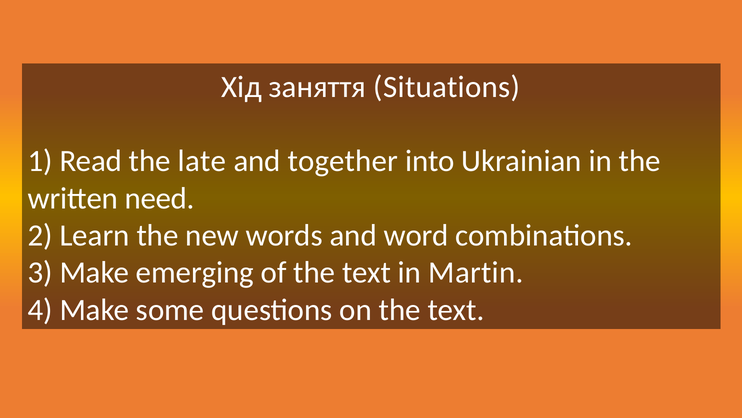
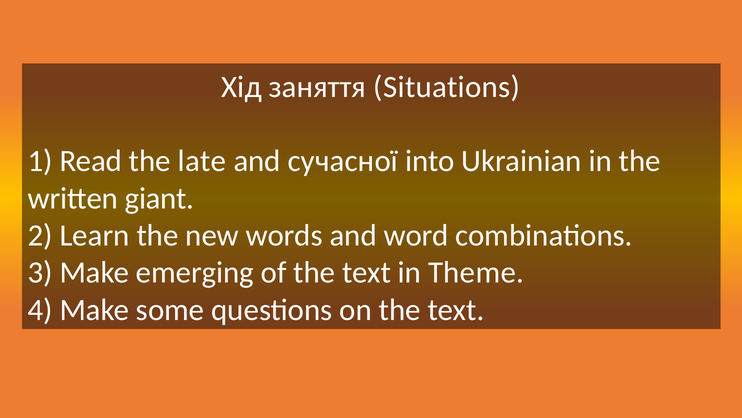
together: together -> сучасної (343, 161)
need: need -> giant (159, 198)
Martin: Martin -> Theme (476, 272)
